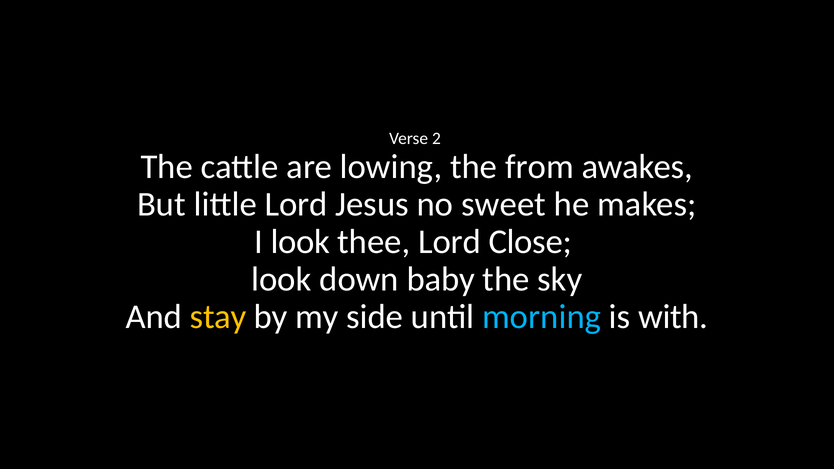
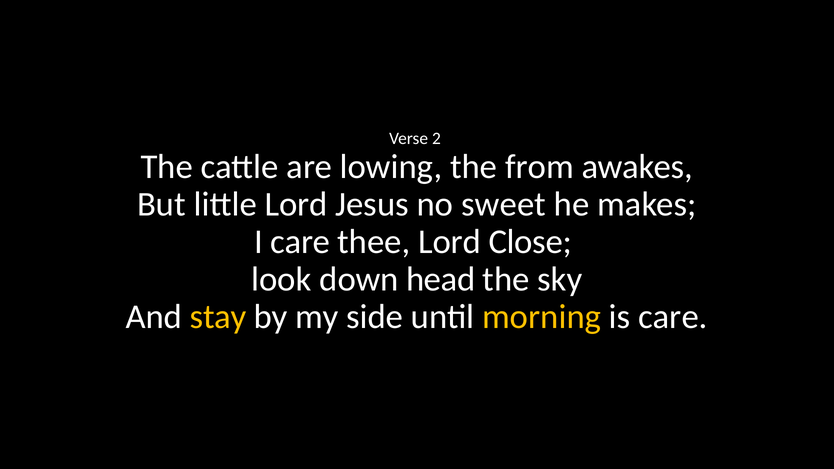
I look: look -> care (300, 242)
baby: baby -> head (441, 279)
morning colour: light blue -> yellow (542, 317)
is with: with -> care (673, 317)
